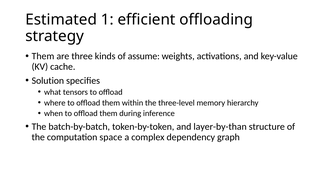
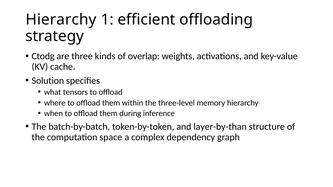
Estimated: Estimated -> Hierarchy (61, 20)
Them: Them -> Ctodg (43, 56)
assume: assume -> overlap (144, 56)
